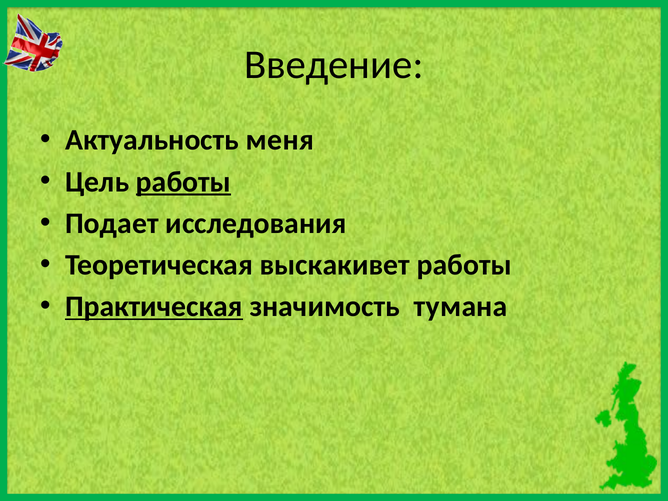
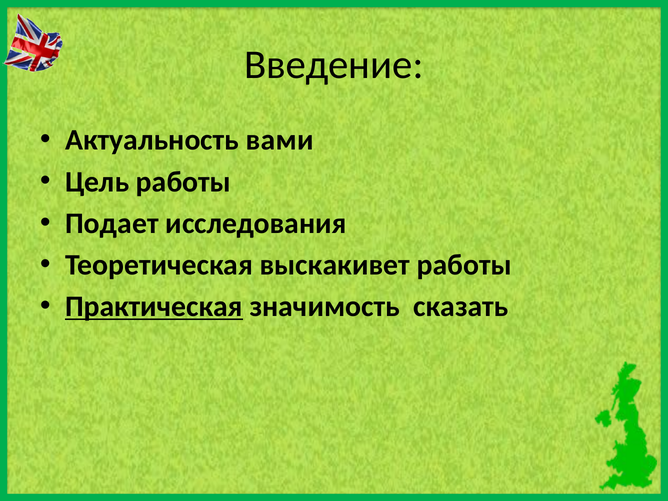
меня: меня -> вами (280, 140)
работы underline: present -> none (183, 182)
тумана: тумана -> сказать (461, 306)
